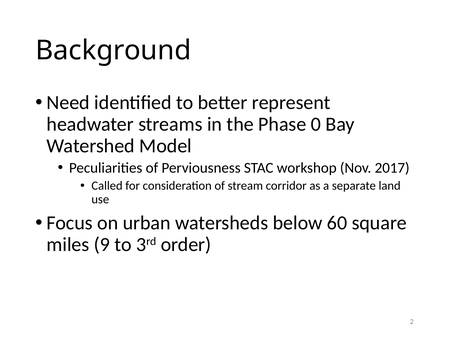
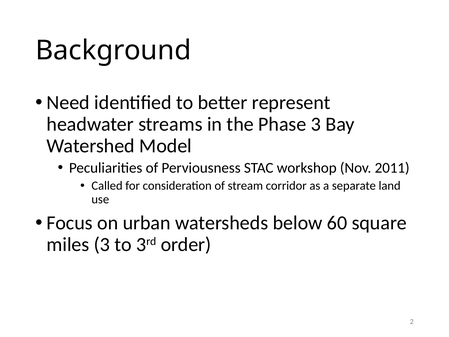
Phase 0: 0 -> 3 (316, 124)
2017: 2017 -> 2011 (392, 168)
miles 9: 9 -> 3 (102, 244)
